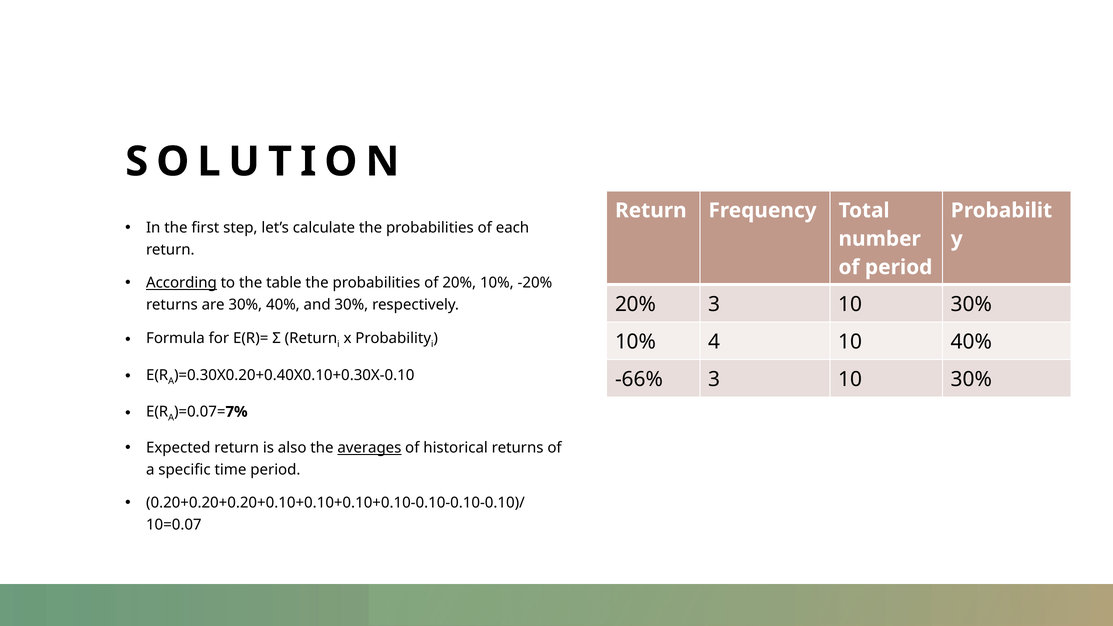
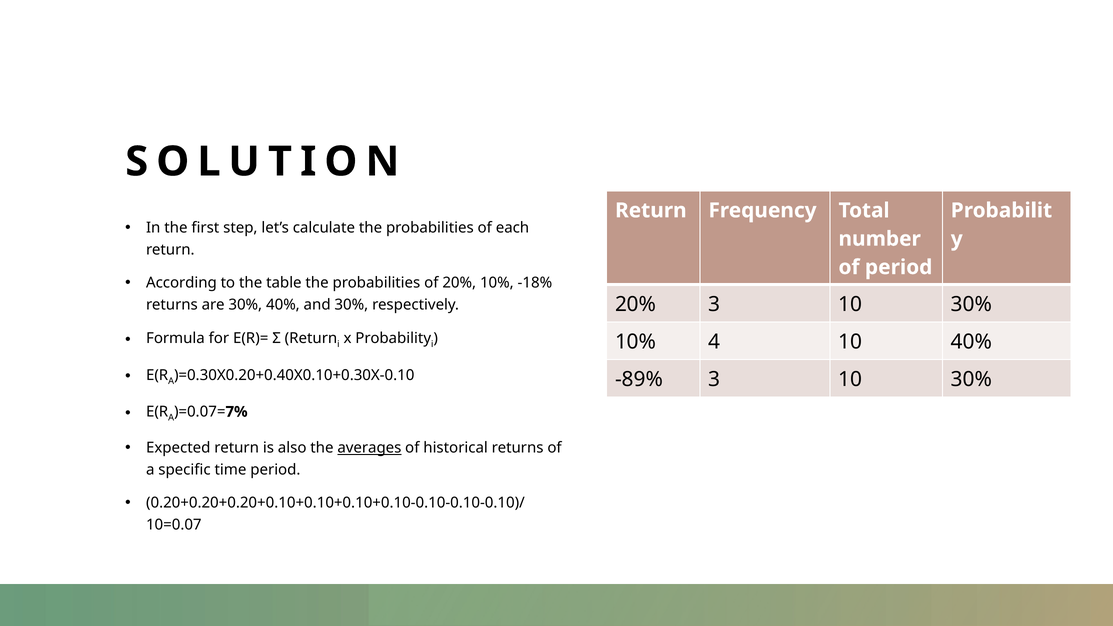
According underline: present -> none (181, 283)
-20%: -20% -> -18% (535, 283)
-66%: -66% -> -89% (639, 379)
